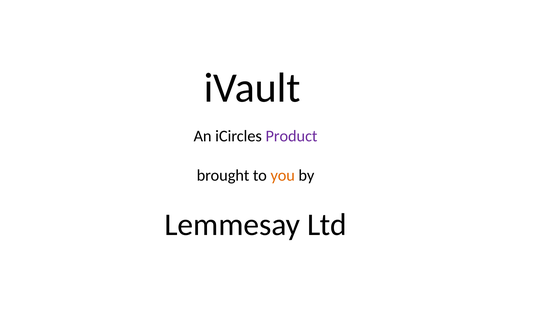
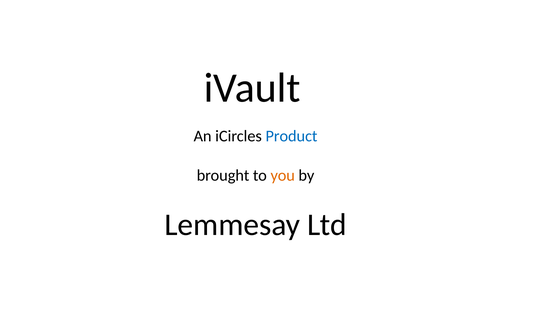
Product colour: purple -> blue (291, 136)
